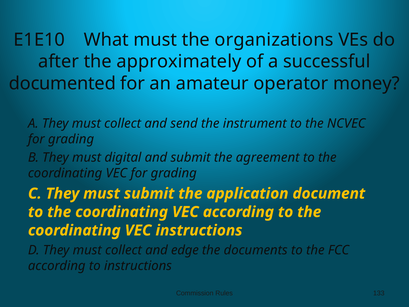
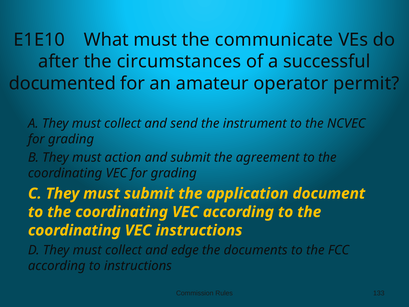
organizations: organizations -> communicate (274, 40)
approximately: approximately -> circumstances (179, 62)
money: money -> permit (366, 83)
digital: digital -> action (123, 157)
